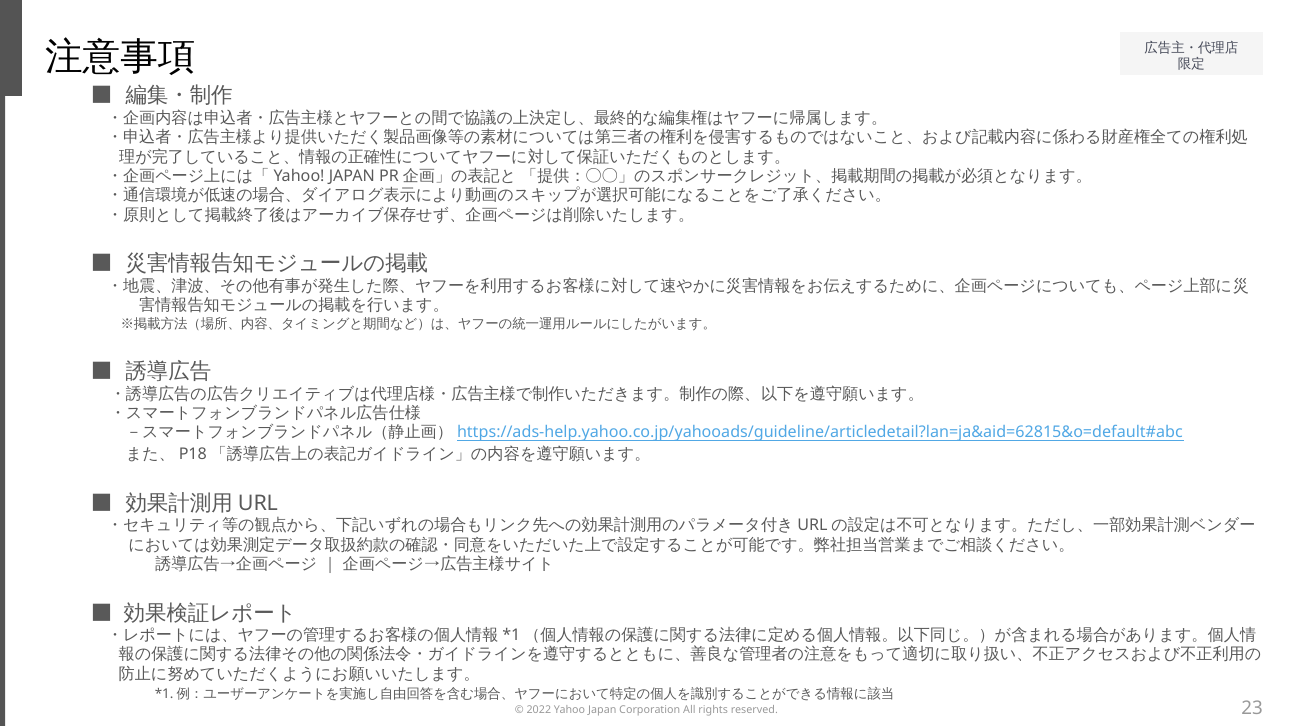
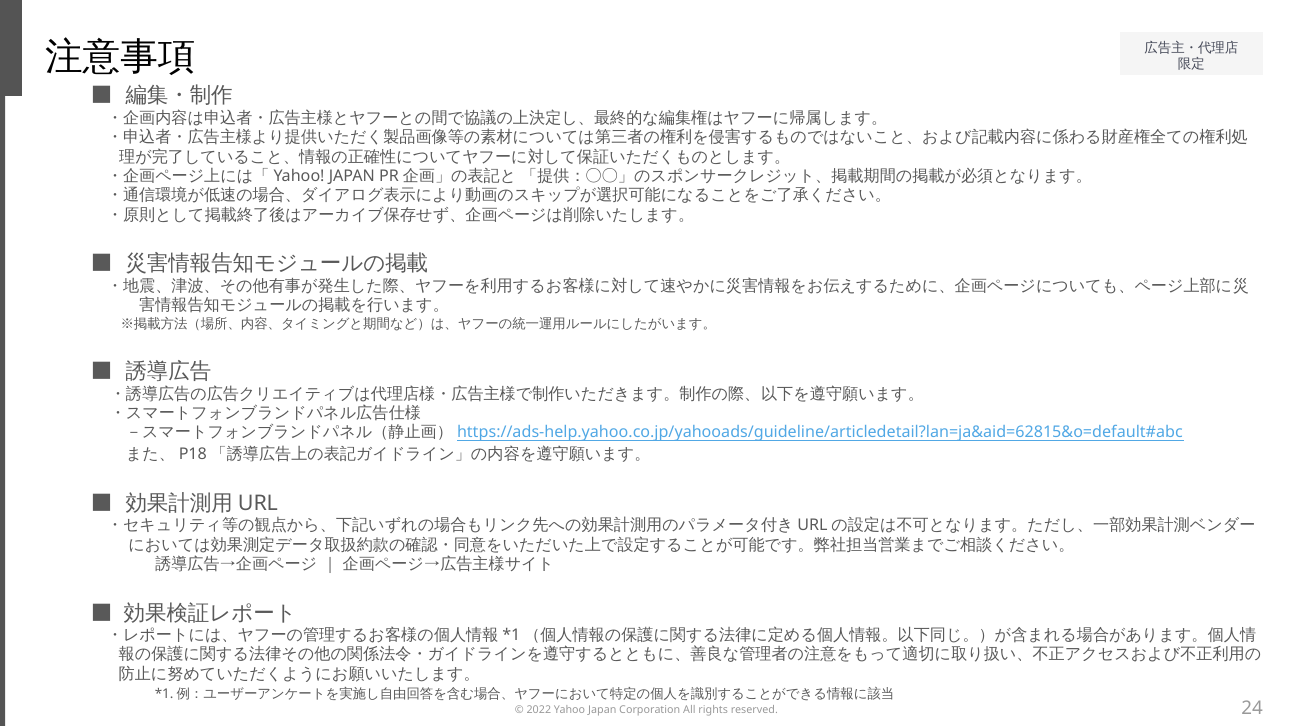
23: 23 -> 24 (1252, 708)
